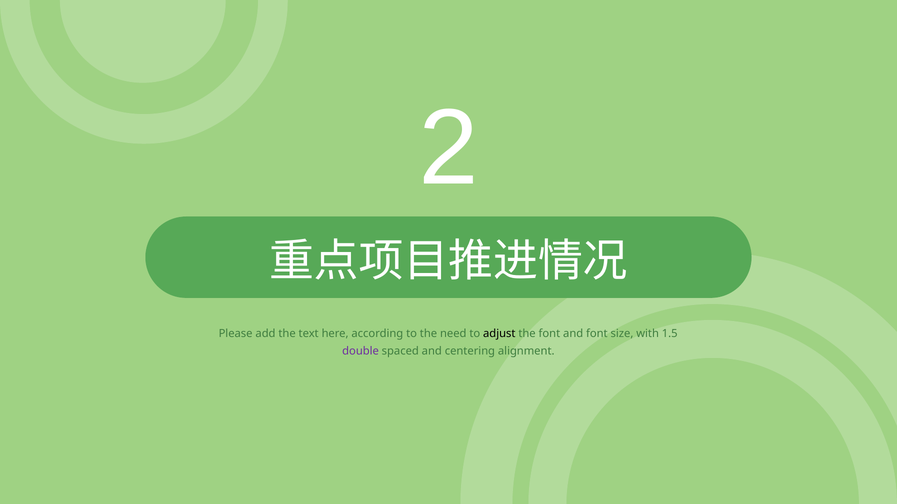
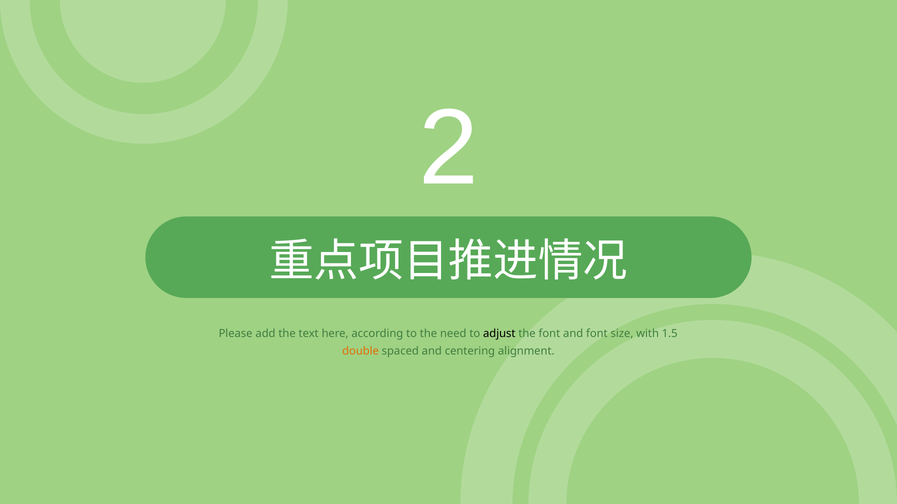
double colour: purple -> orange (361, 351)
